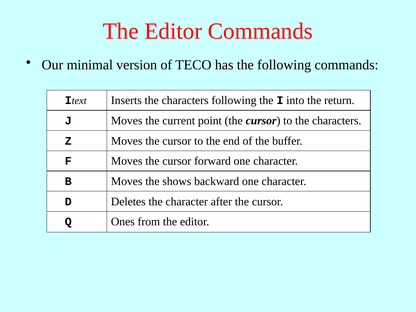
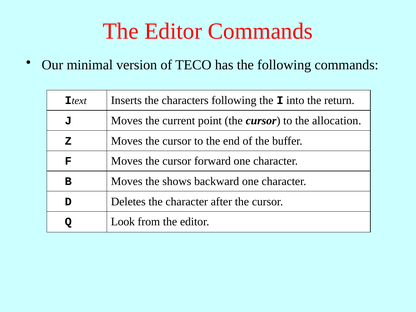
to the characters: characters -> allocation (337, 121)
Ones: Ones -> Look (123, 222)
